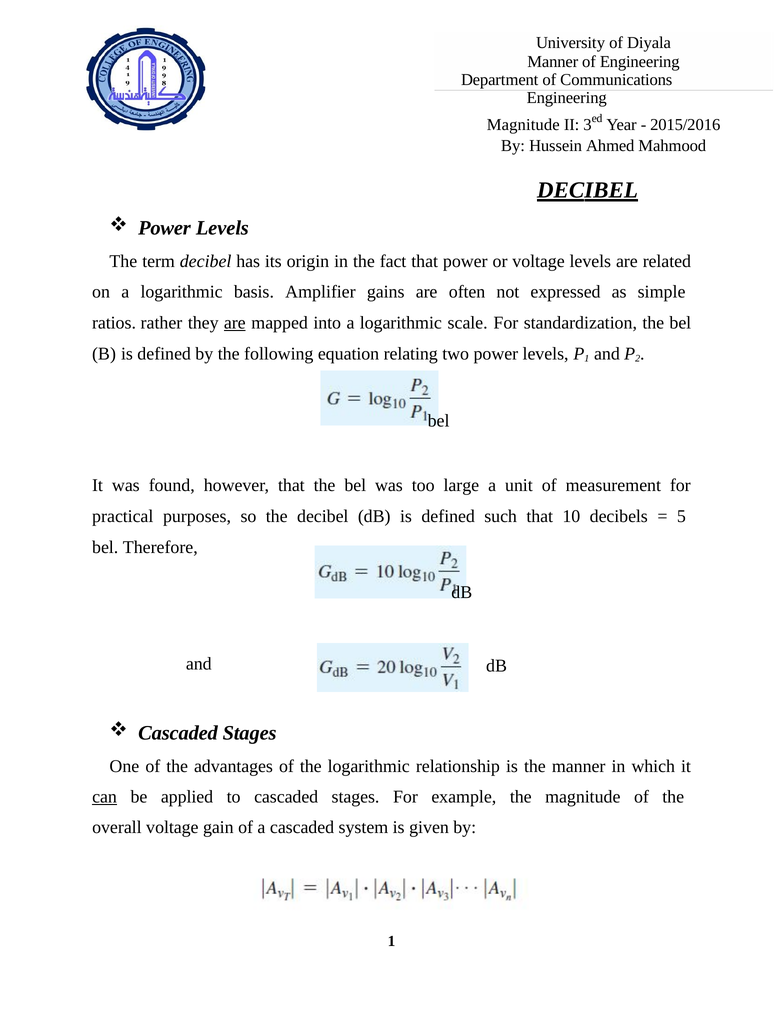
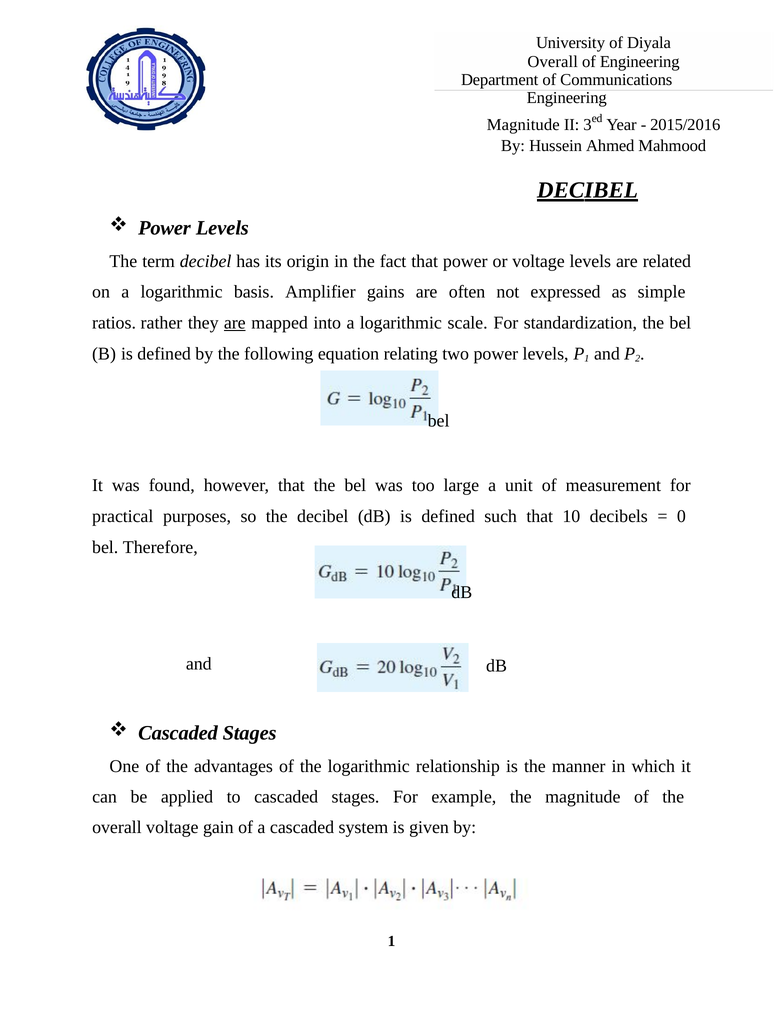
Manner: Manner -> Overall (553, 62)
5: 5 -> 0 (681, 517)
can underline: present -> none (105, 797)
